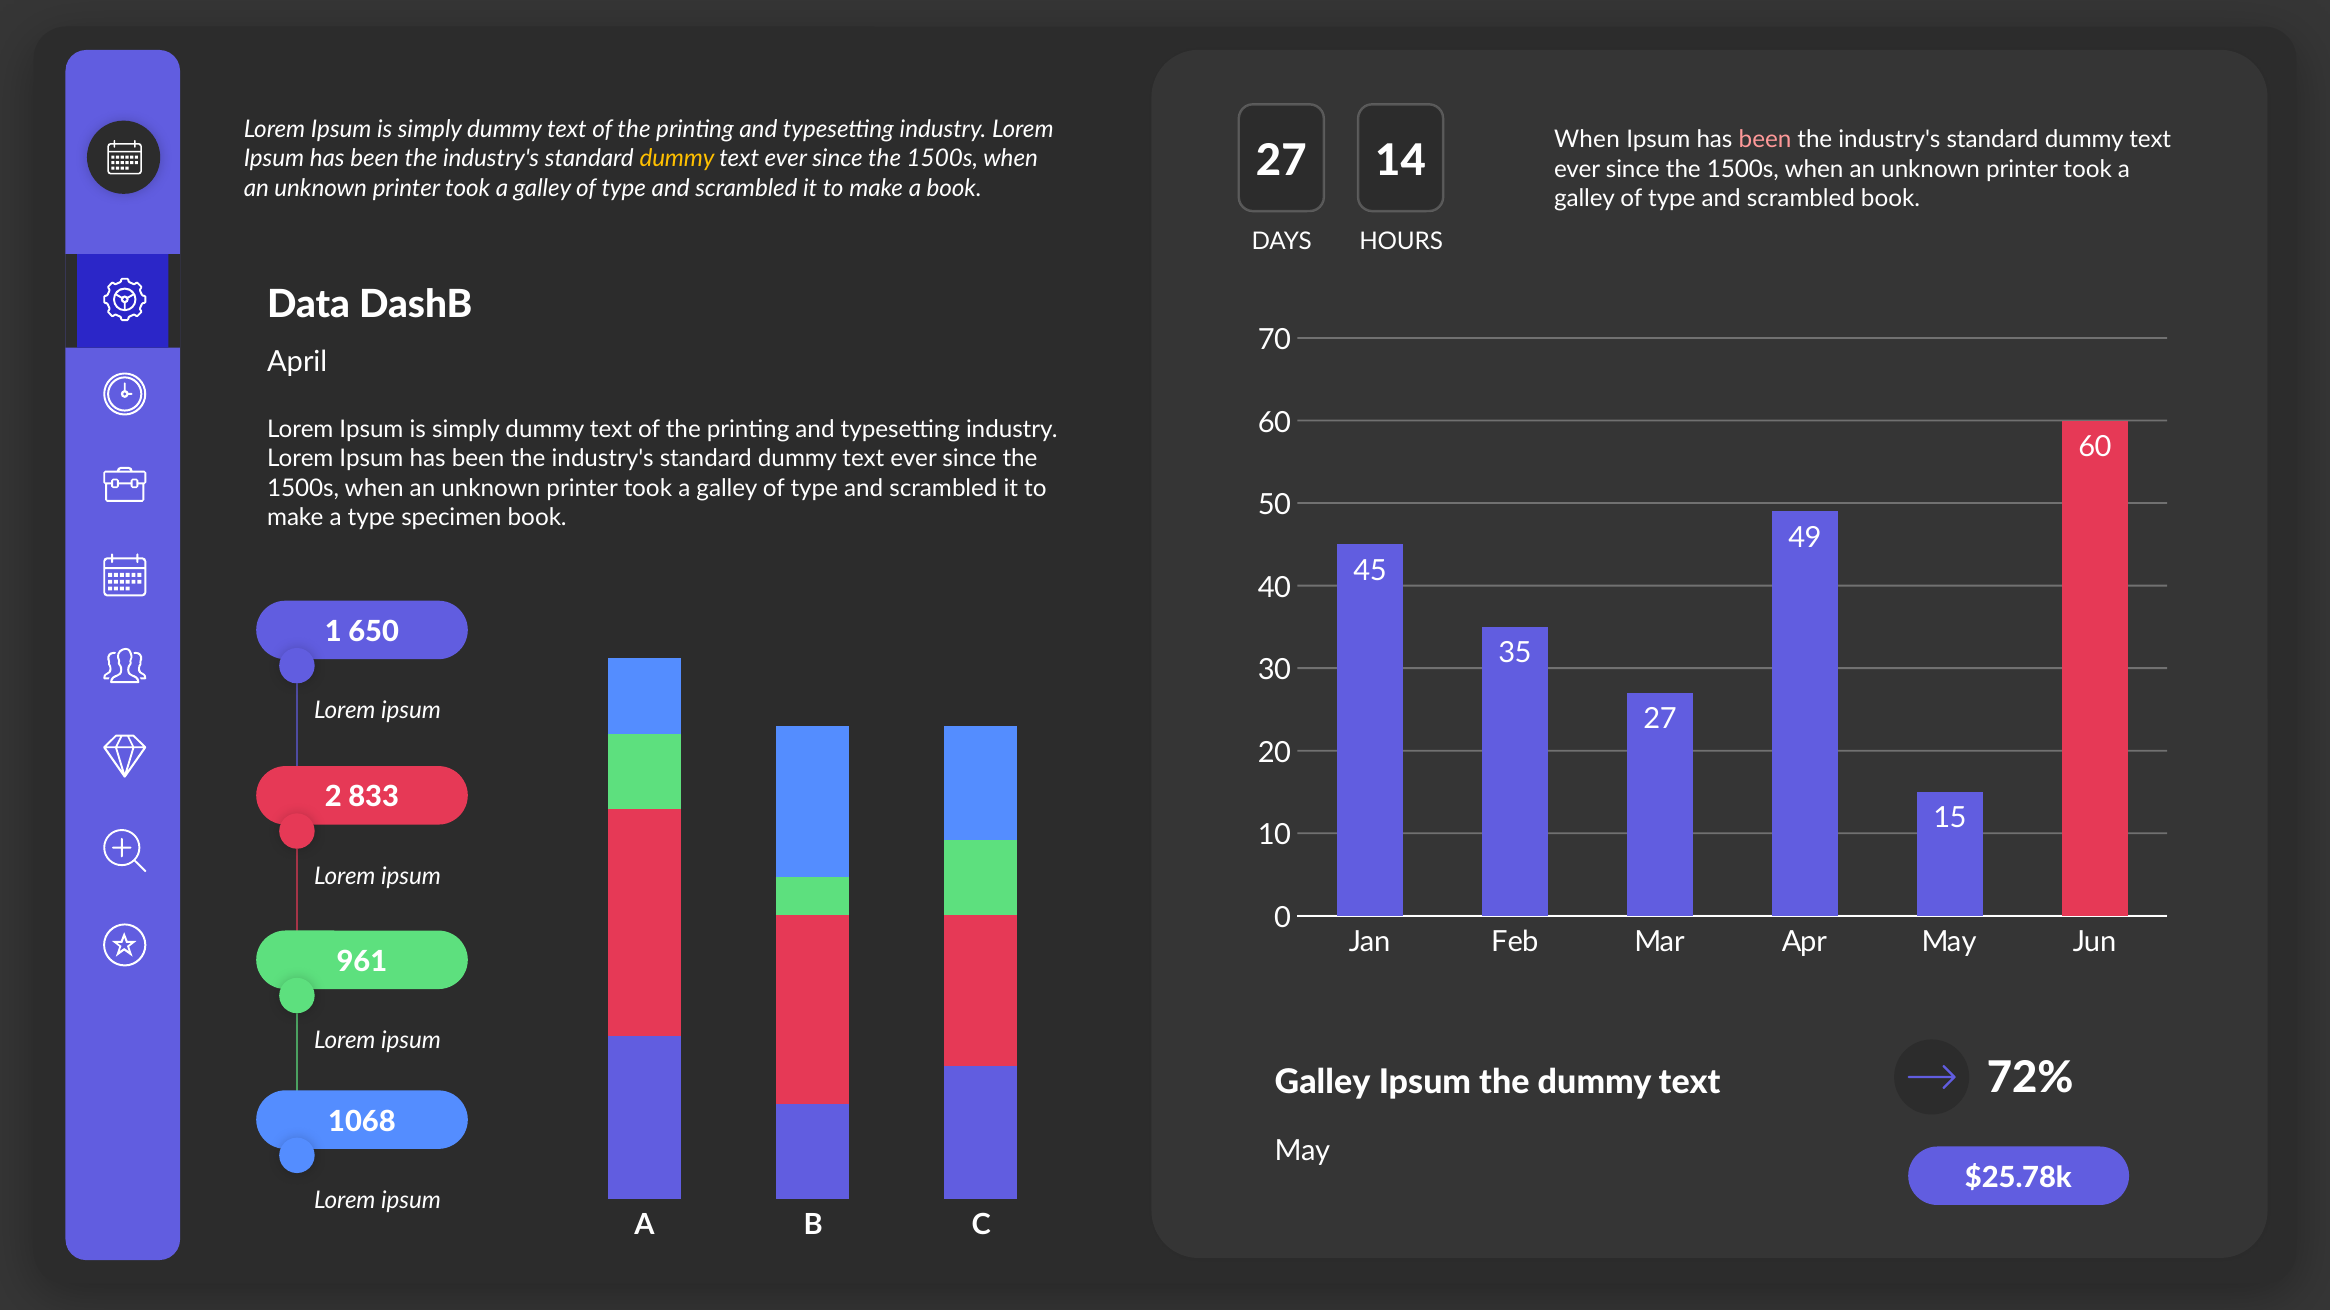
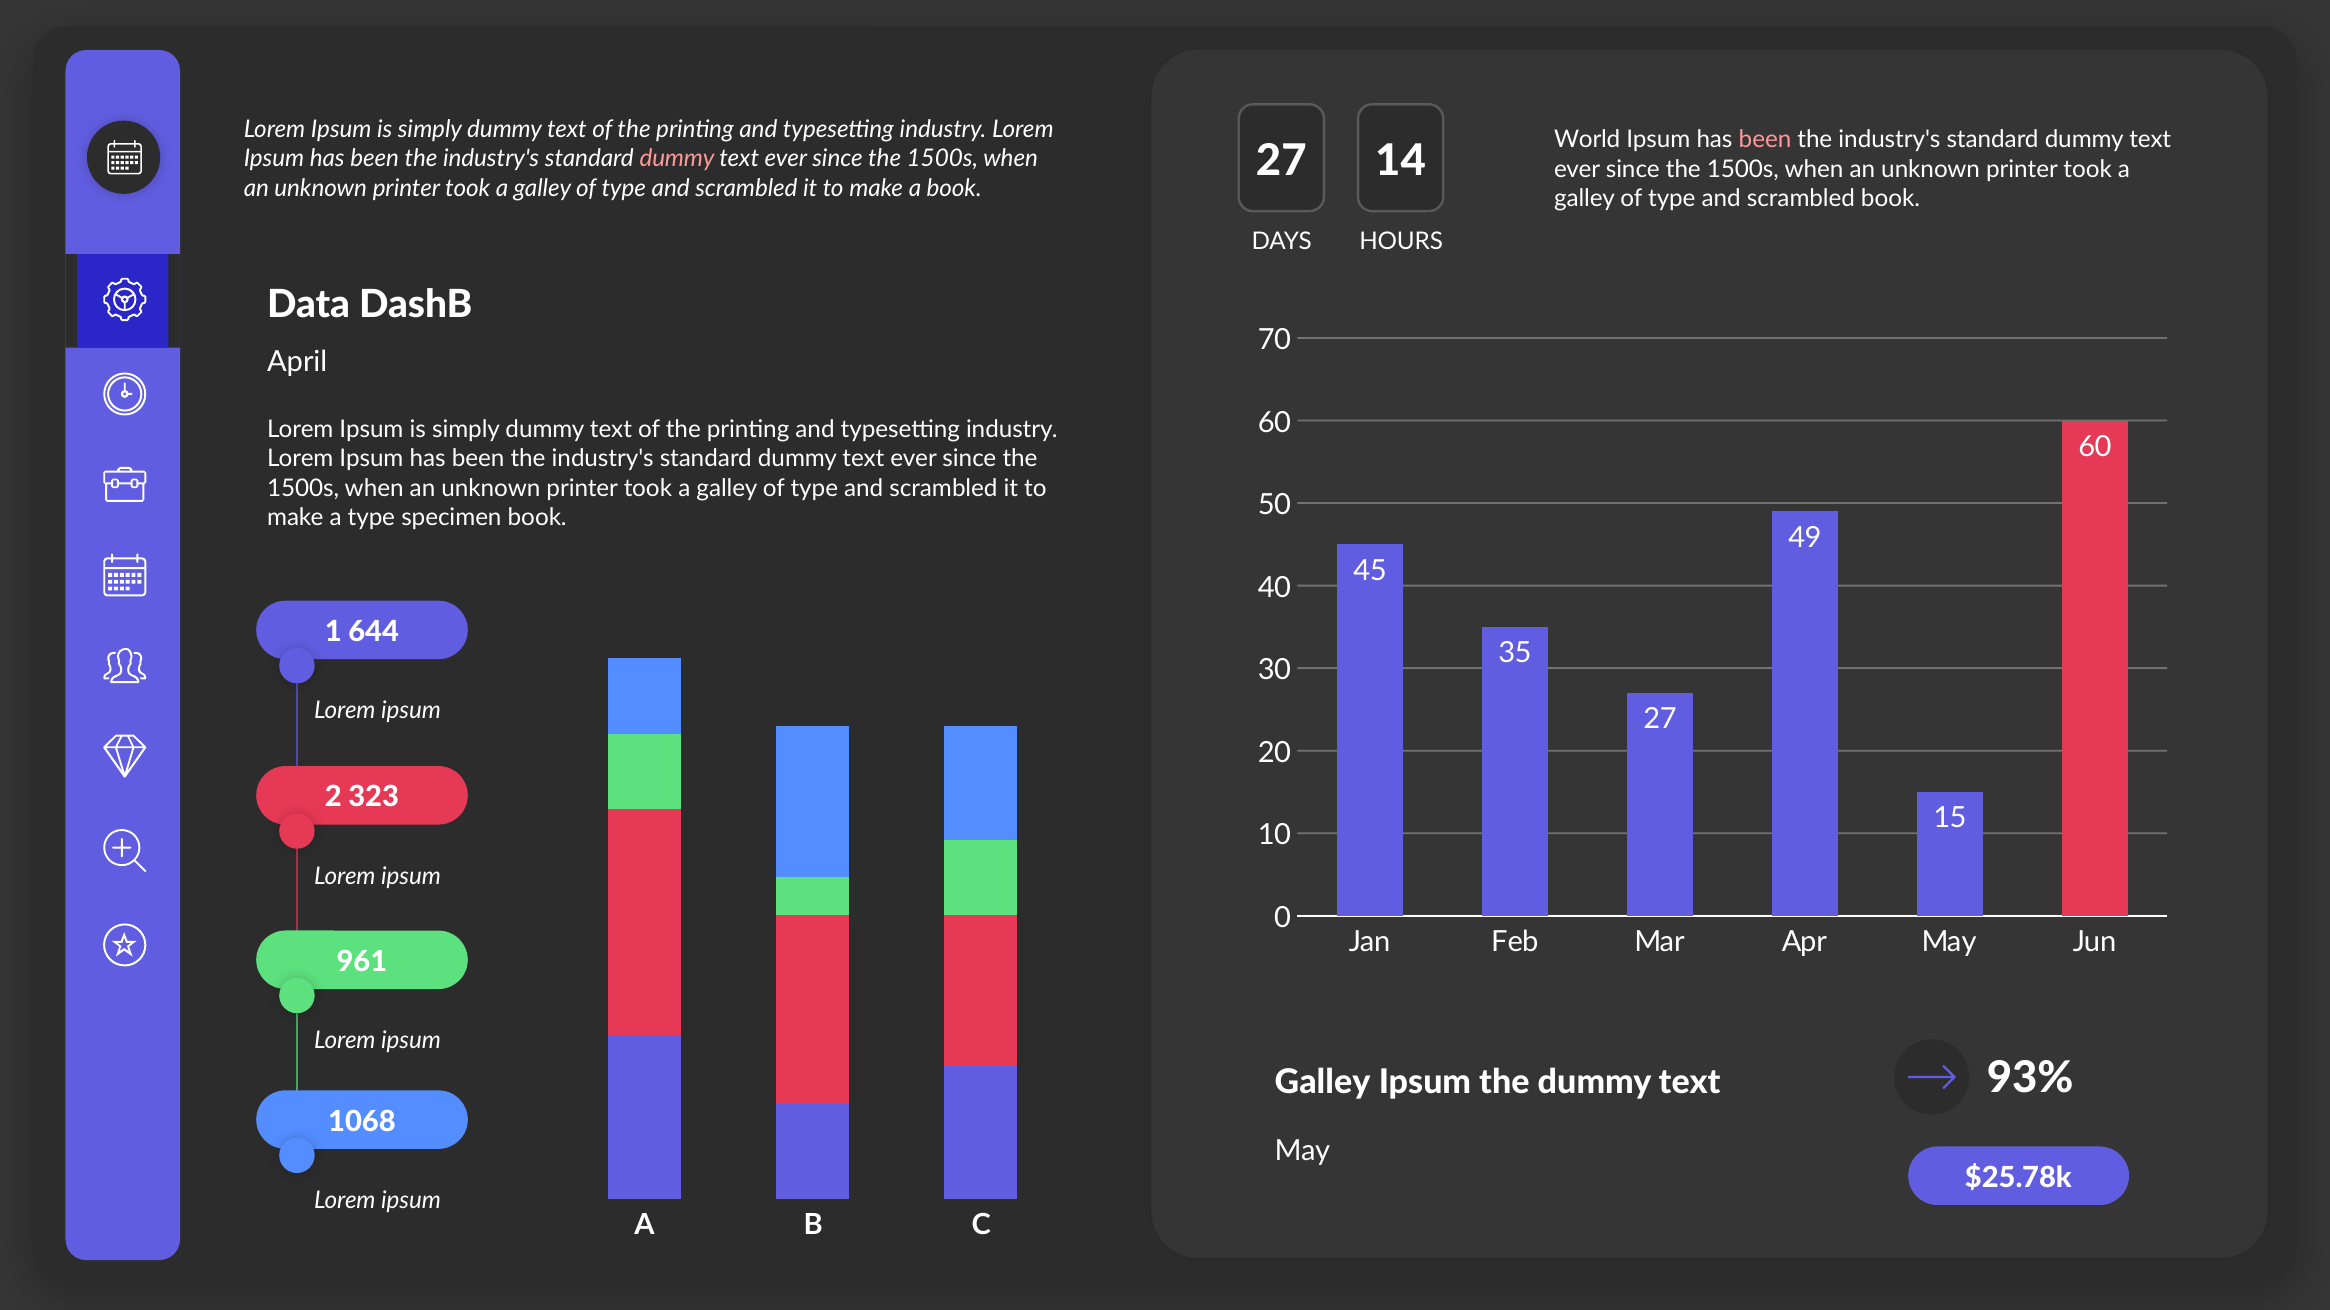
When: When -> World (1587, 140)
dummy colour: yellow -> pink (677, 159)
650: 650 -> 644 (374, 632)
833: 833 -> 323 (374, 798)
72%: 72% -> 93% (2030, 1079)
